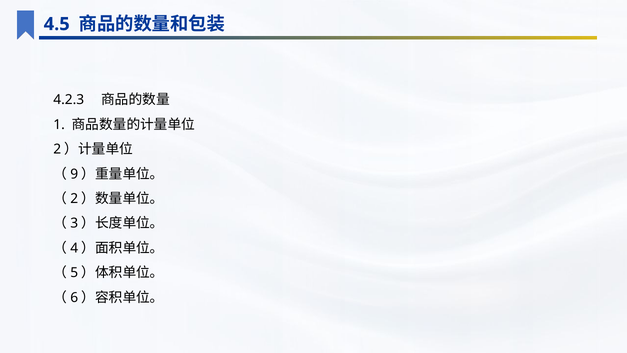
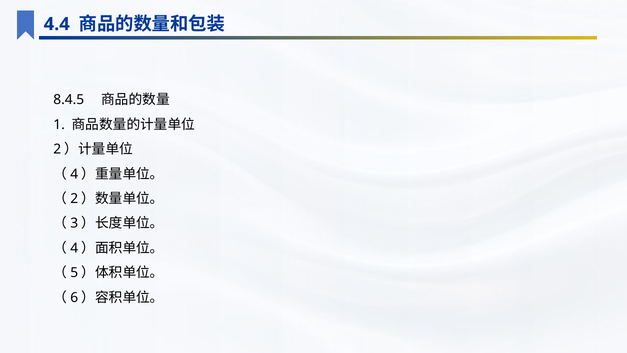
4.5: 4.5 -> 4.4 (57, 24)
4.2.3: 4.2.3 -> 8.4.5 (69, 100)
9: 9 -> 4 (74, 174)
